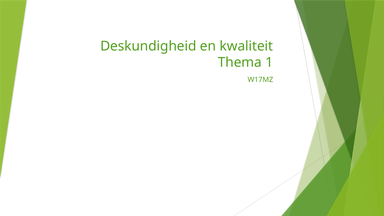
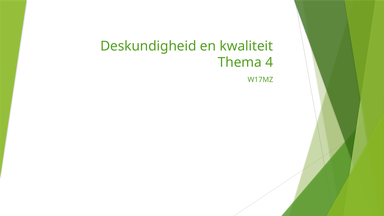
1: 1 -> 4 (269, 62)
